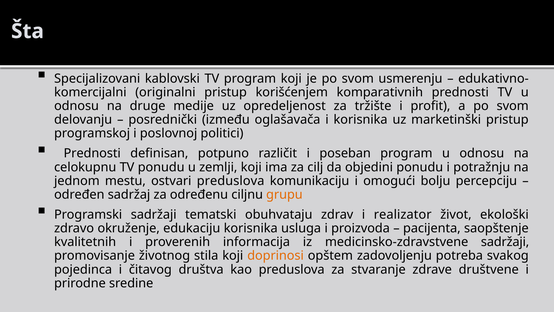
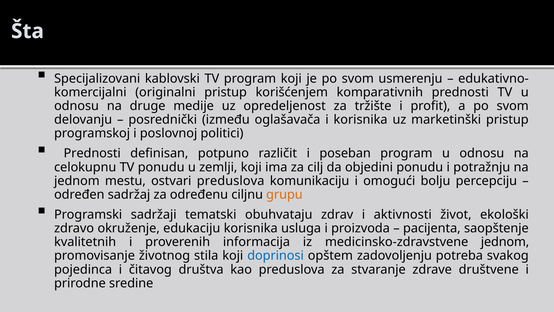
realizator: realizator -> aktivnosti (403, 214)
medicinsko-zdravstvene sadržaji: sadržaji -> jednom (505, 242)
doprinosi colour: orange -> blue (276, 255)
